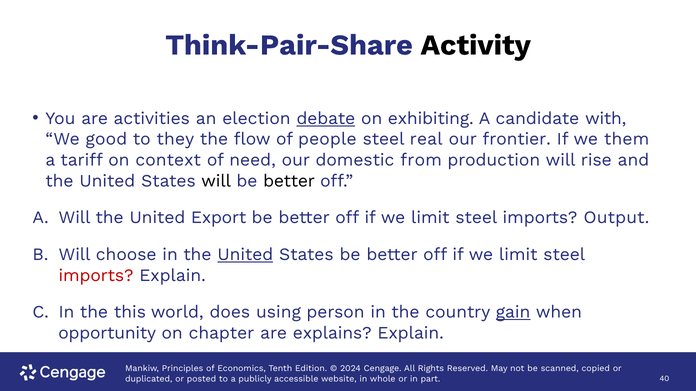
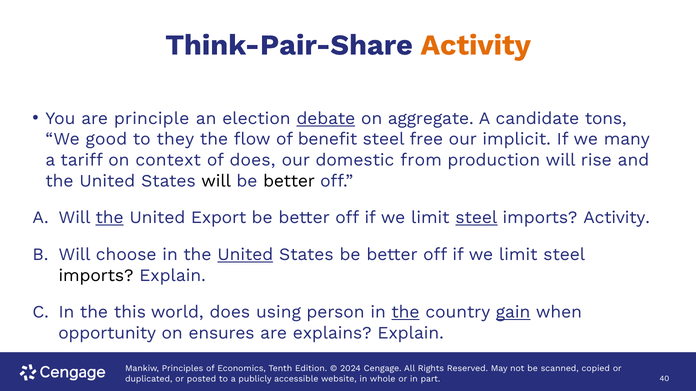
Activity colour: black -> orange (476, 45)
activities: activities -> principle (152, 118)
exhibiting: exhibiting -> aggregate (431, 118)
with: with -> tons (606, 118)
people: people -> benefit (328, 139)
real: real -> free (426, 139)
frontier: frontier -> implicit (517, 139)
them: them -> many (627, 139)
of need: need -> does (252, 160)
the underline: none -> present (110, 218)
steel underline: none -> present (476, 218)
imports Output: Output -> Activity (617, 218)
imports colour: red -> black (96, 276)
the underline: none -> present (405, 312)
chapter: chapter -> ensures (222, 333)
